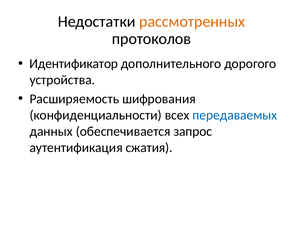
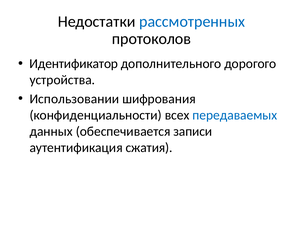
рассмотренных colour: orange -> blue (192, 21)
Расширяемость: Расширяемость -> Использовании (74, 99)
запрос: запрос -> записи (193, 131)
